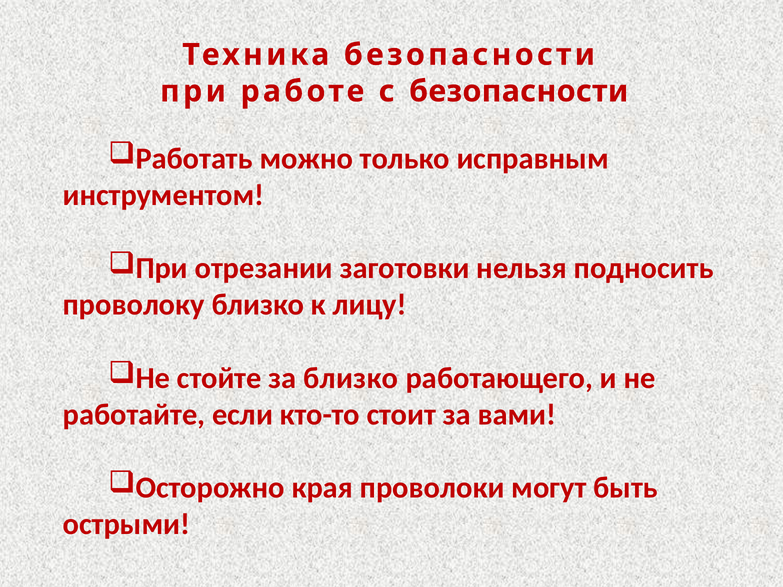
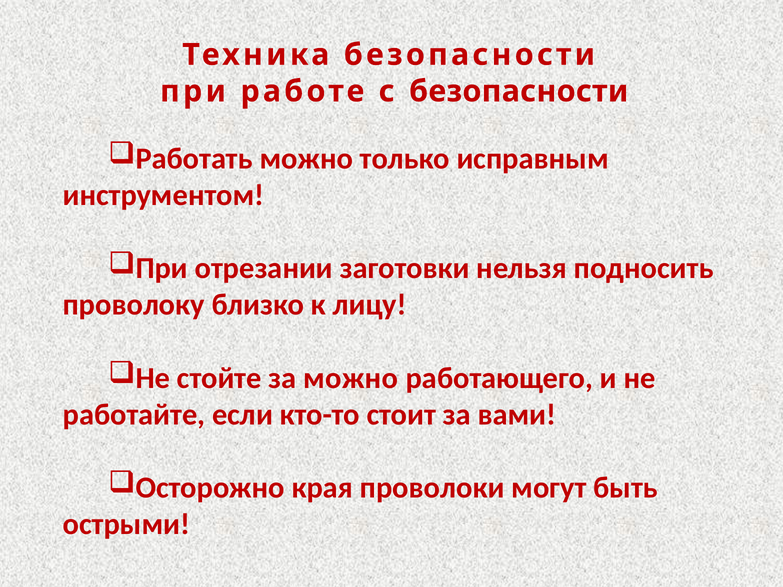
за близко: близко -> можно (351, 378)
